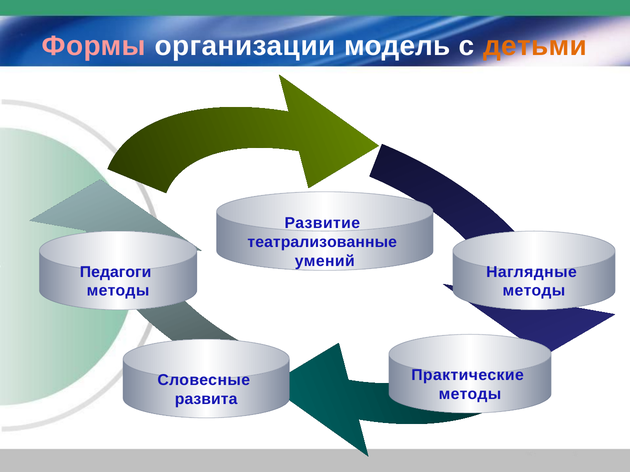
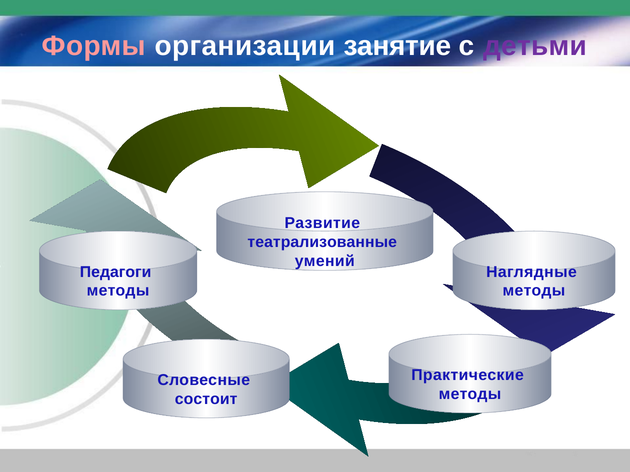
модель: модель -> занятие (397, 46)
детьми colour: orange -> purple (535, 46)
развита: развита -> состоит (206, 399)
